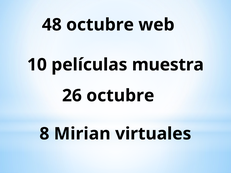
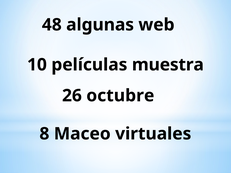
48 octubre: octubre -> algunas (100, 25)
Mirian: Mirian -> Maceo (82, 134)
